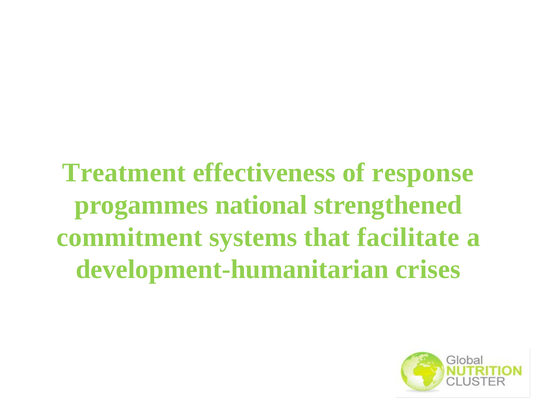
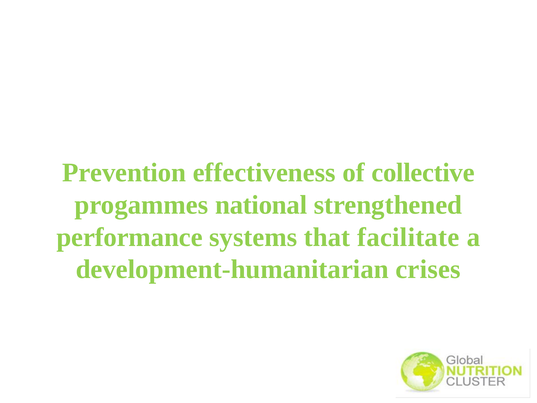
Treatment: Treatment -> Prevention (124, 173)
response: response -> collective (423, 173)
commitment: commitment -> performance (130, 237)
